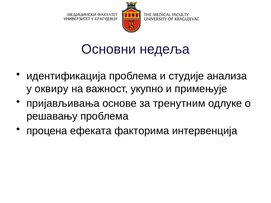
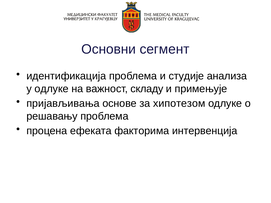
недеља: недеља -> сегмент (165, 49)
у оквиру: оквиру -> одлуке (52, 89)
укупно: укупно -> складу (147, 89)
тренутним: тренутним -> хипотезом (179, 104)
